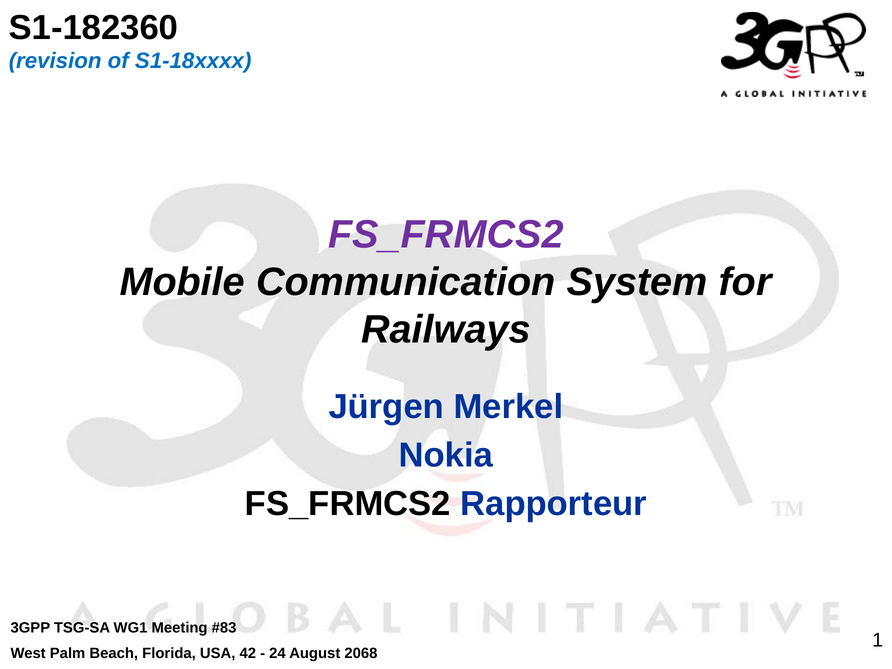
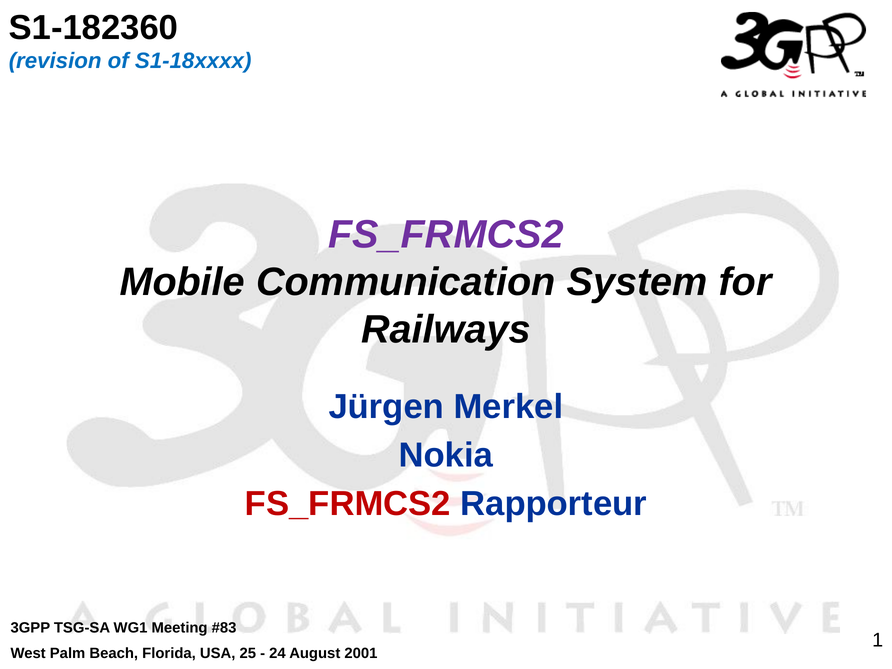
FS_FRMCS2 colour: black -> red (348, 504)
42: 42 -> 25 (248, 653)
2068: 2068 -> 2001 (361, 653)
